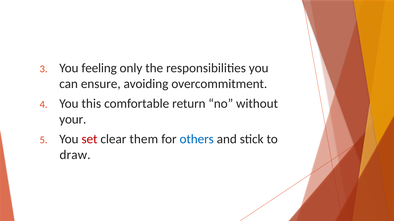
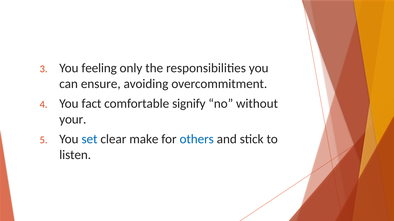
this: this -> fact (91, 104)
return: return -> signify (189, 104)
set colour: red -> blue (89, 139)
them: them -> make (144, 139)
draw: draw -> listen (75, 155)
